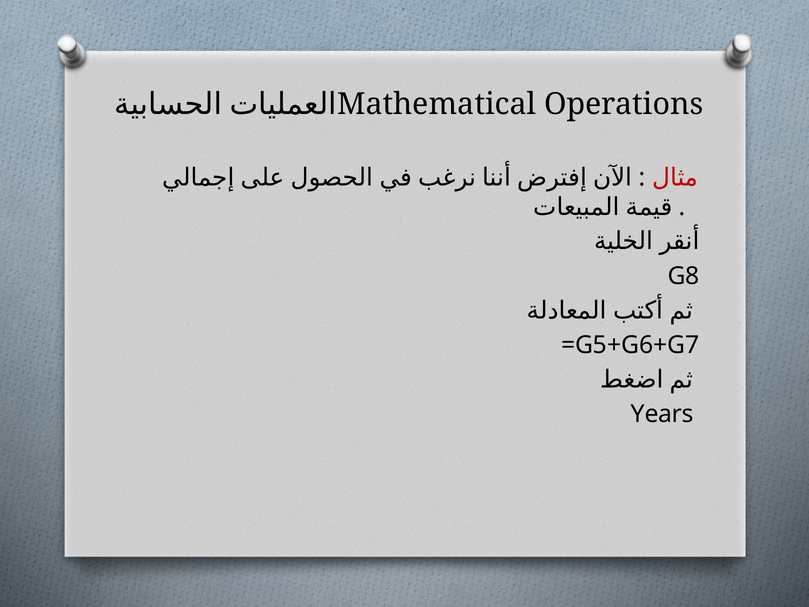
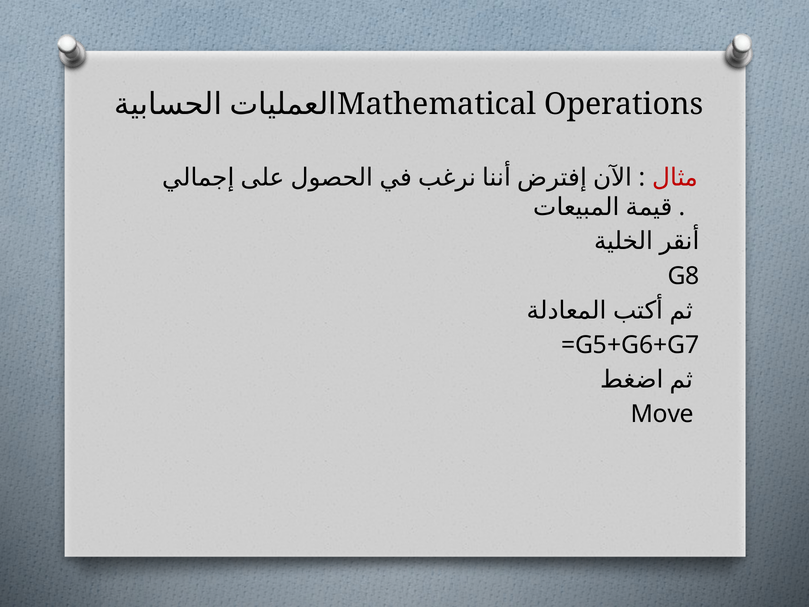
Years: Years -> Move (662, 414)
